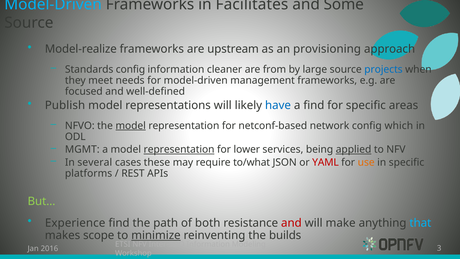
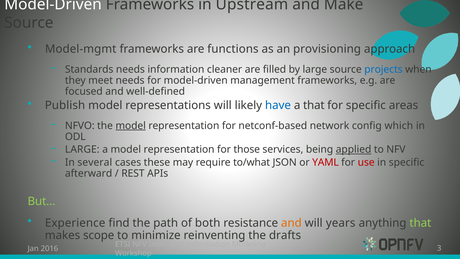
Model-Driven colour: light blue -> white (53, 5)
Facilitates: Facilitates -> Upstream (252, 5)
Some: Some -> Make (344, 5)
Model-realize: Model-realize -> Model-mgmt (81, 49)
upstream: upstream -> functions (233, 49)
Standards config: config -> needs (130, 69)
from: from -> filled (274, 69)
a find: find -> that (314, 105)
MGMT: MGMT -> LARGE (82, 149)
representation underline: present -> none (179, 149)
lower: lower -> those (247, 149)
use colour: orange -> red (366, 162)
platforms: platforms -> afterward (89, 173)
and colour: red -> orange (291, 223)
make: make -> years (341, 223)
that colour: light blue -> light green (420, 223)
minimize underline: present -> none (156, 235)
builds: builds -> drafts (285, 235)
